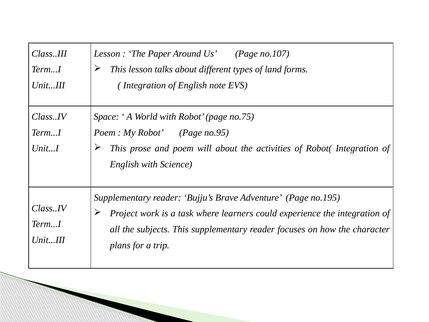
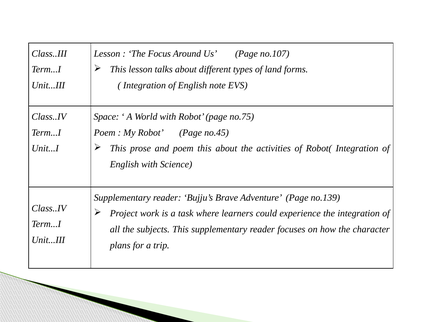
Paper: Paper -> Focus (159, 54)
no.95: no.95 -> no.45 (217, 132)
poem will: will -> this (204, 148)
no.195: no.195 -> no.139 (325, 197)
